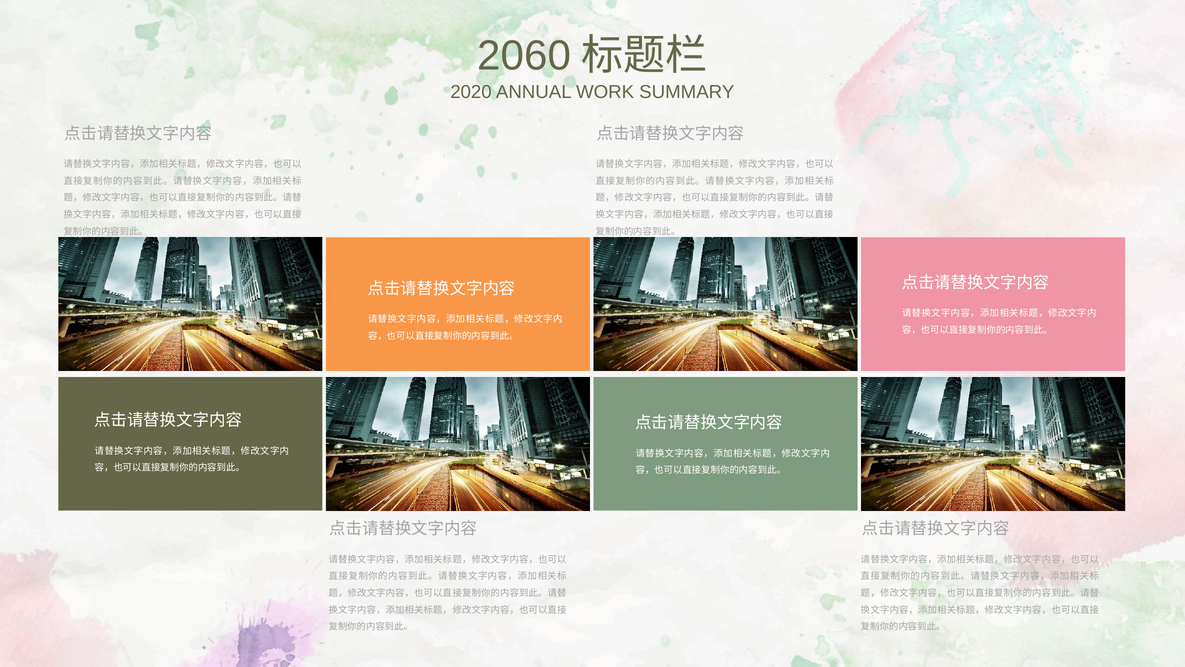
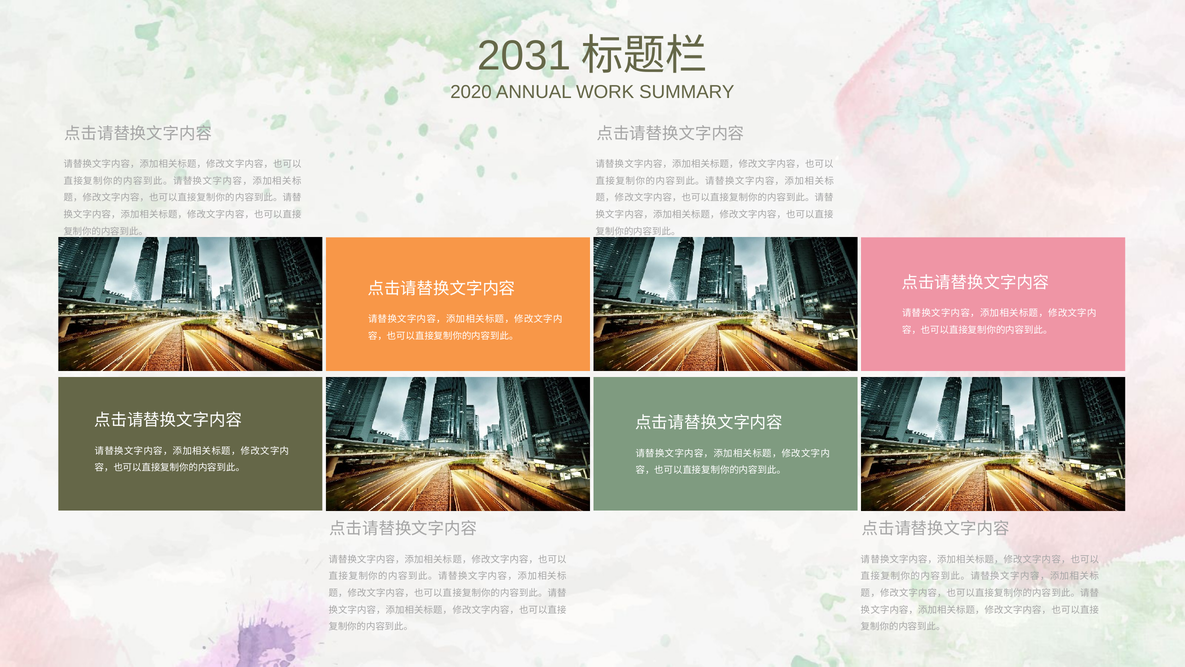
2060: 2060 -> 2031 (524, 56)
